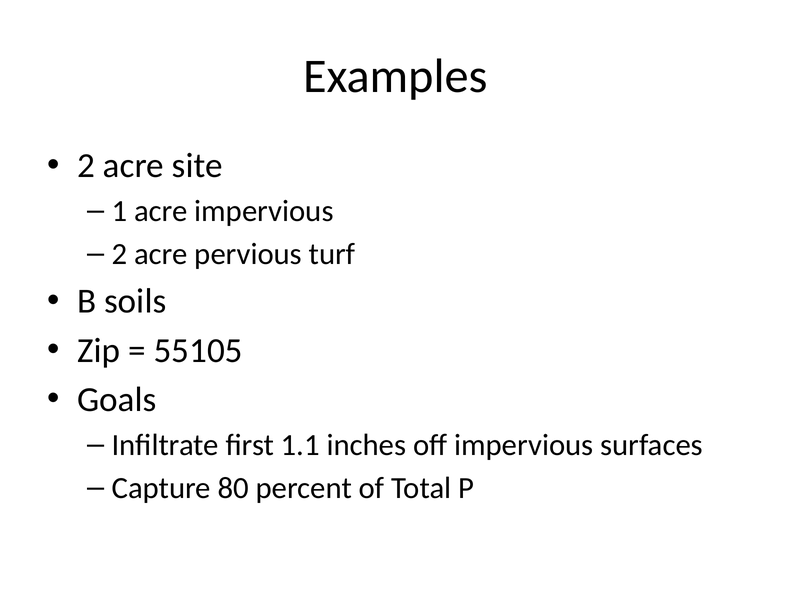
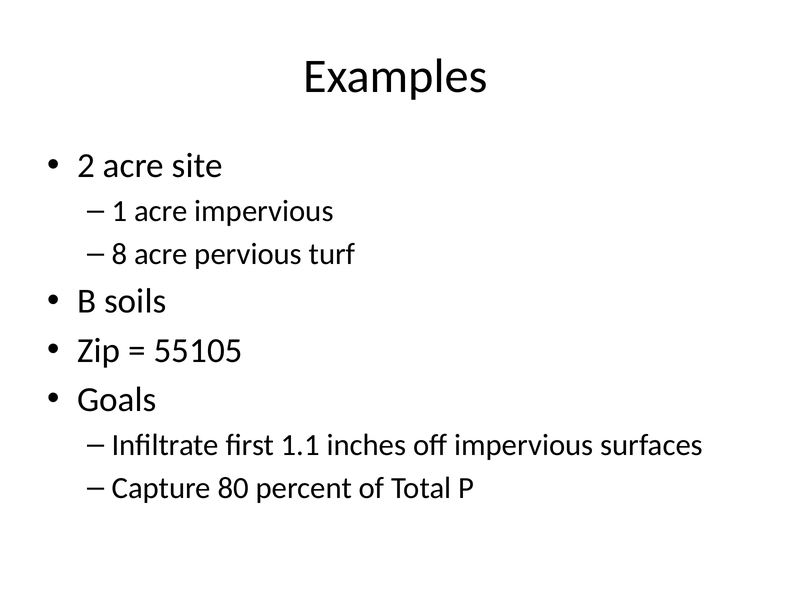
2: 2 -> 8 (120, 254)
